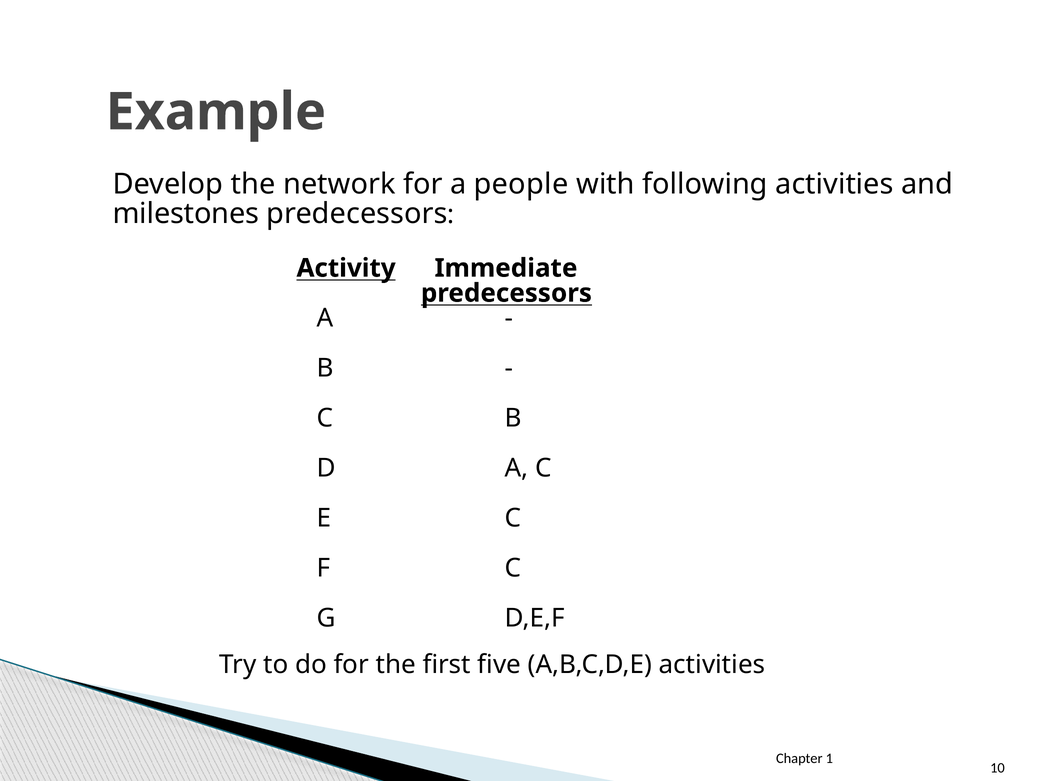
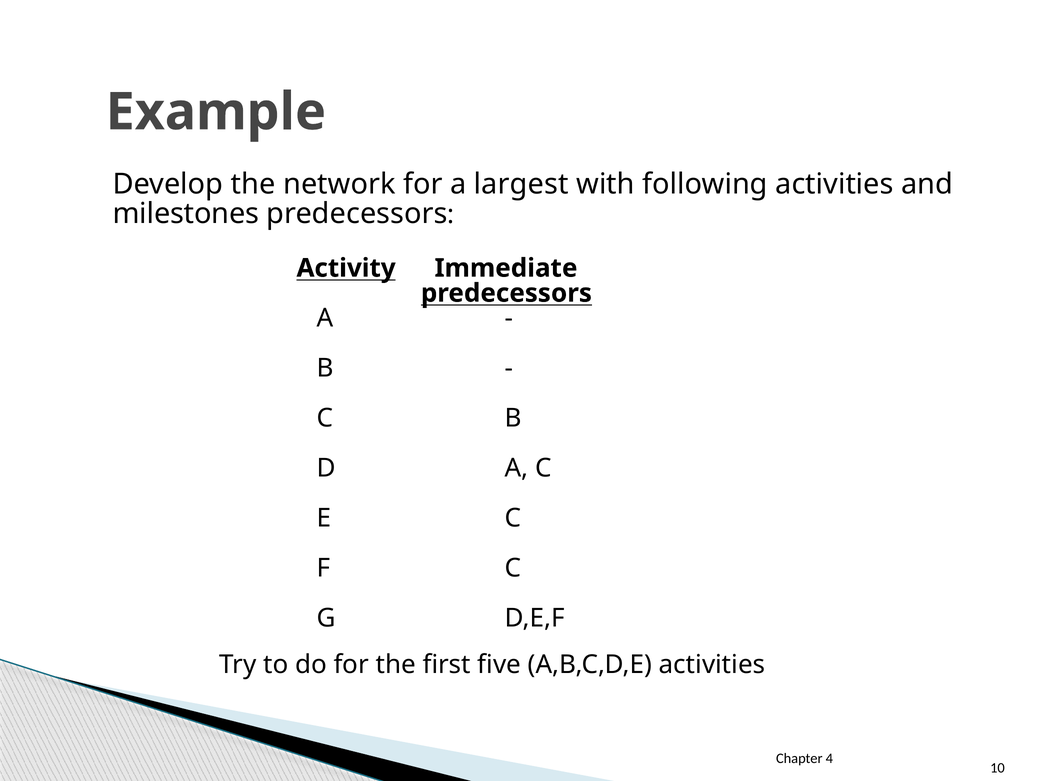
people: people -> largest (521, 184)
1: 1 -> 4 (829, 758)
